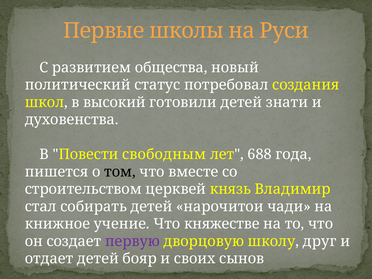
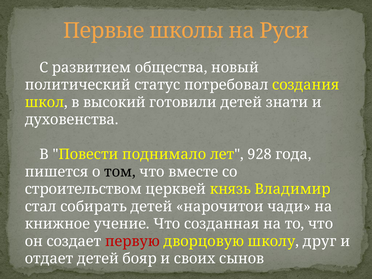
свободным: свободным -> поднимало (164, 154)
688: 688 -> 928 (260, 154)
княжестве: княжестве -> созданная (222, 224)
первую colour: purple -> red (132, 241)
